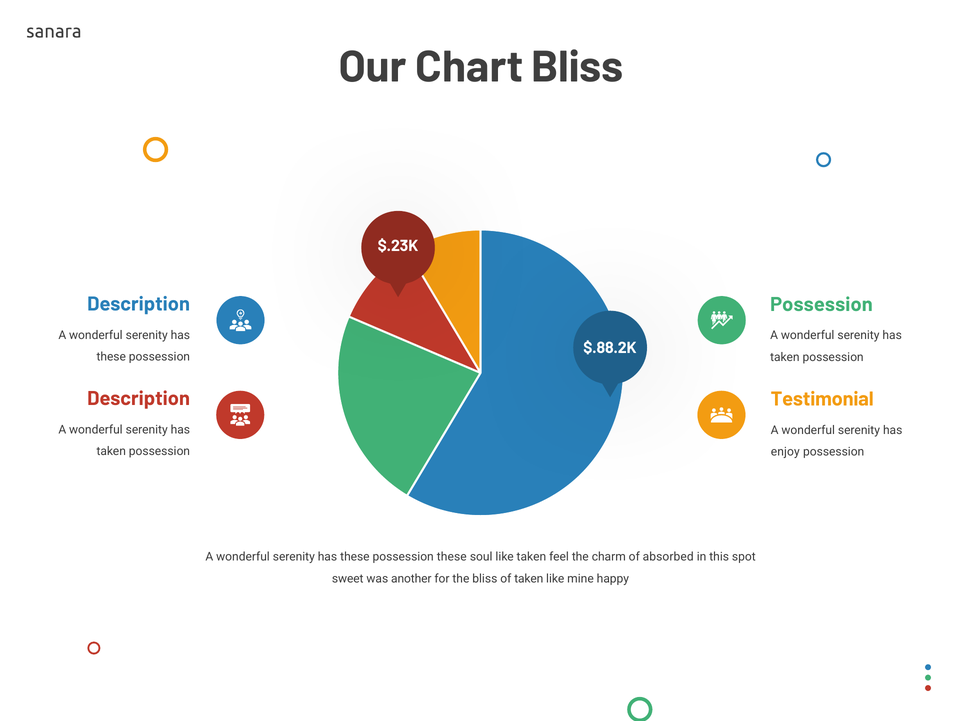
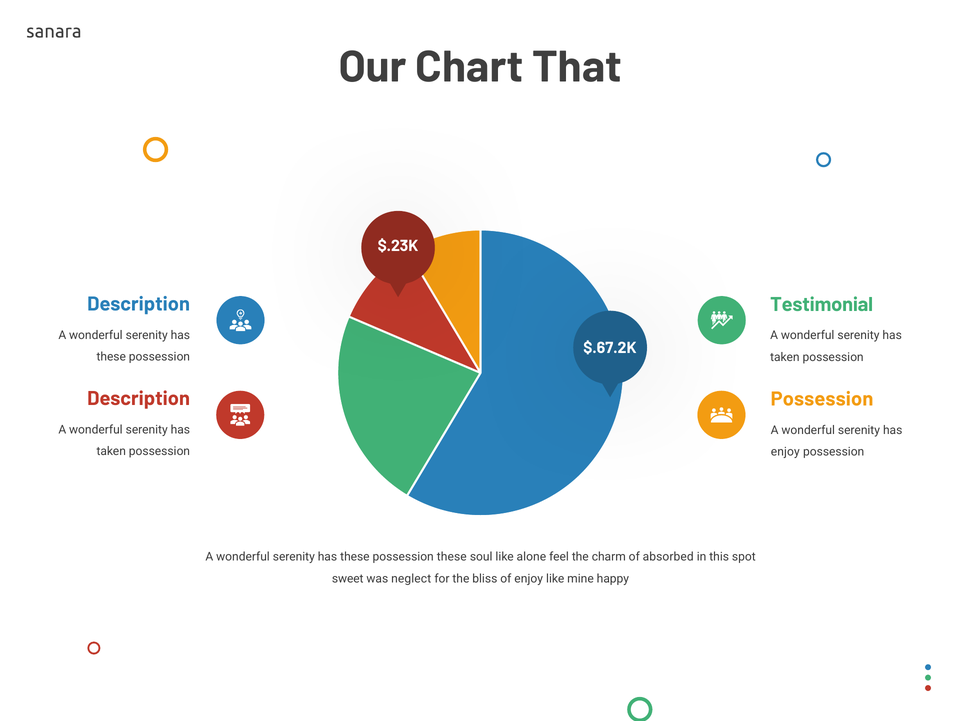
Chart Bliss: Bliss -> That (577, 67)
Possession: Possession -> Testimonial (822, 304)
$.88.2K: $.88.2K -> $.67.2K (610, 348)
Testimonial: Testimonial -> Possession (822, 399)
like taken: taken -> alone (531, 557)
another: another -> neglect (411, 578)
of taken: taken -> enjoy (529, 578)
